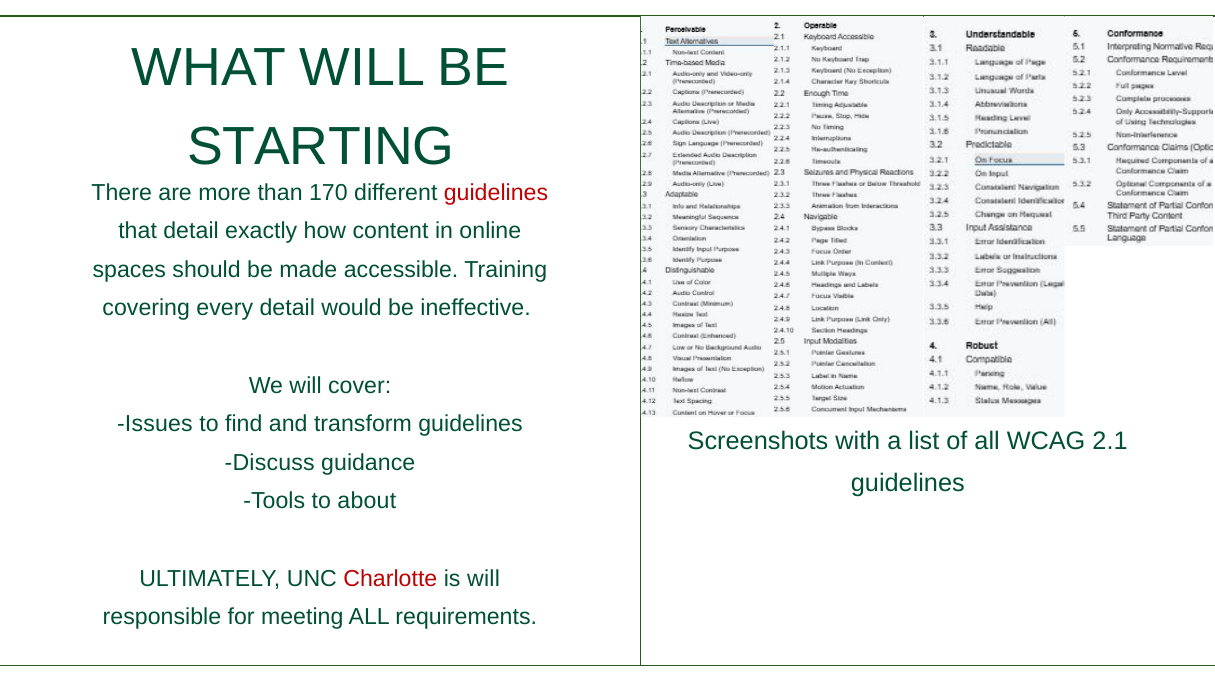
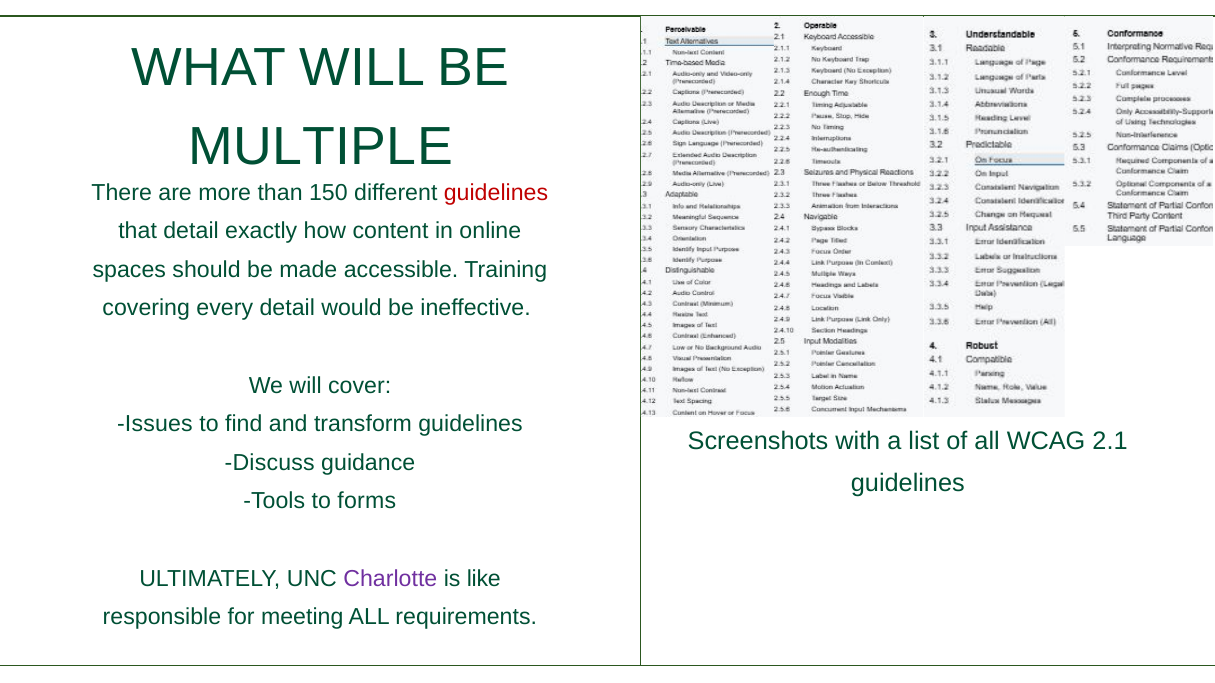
STARTING: STARTING -> MULTIPLE (320, 147)
170: 170 -> 150 (328, 193)
about: about -> forms (367, 502)
Charlotte colour: red -> purple (390, 579)
is will: will -> like (484, 579)
